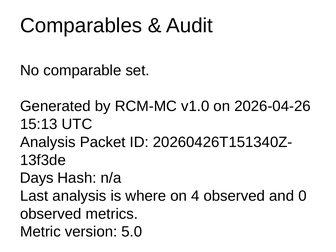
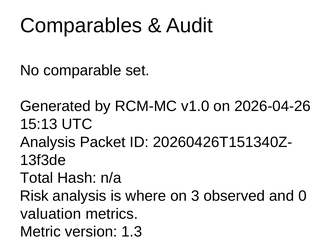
Days: Days -> Total (37, 178)
Last: Last -> Risk (34, 196)
4: 4 -> 3 (195, 196)
observed: observed -> valuation (51, 214)
5.0: 5.0 -> 1.3 (132, 232)
